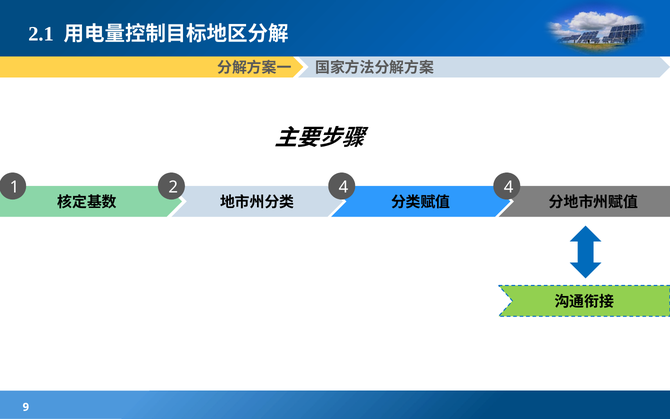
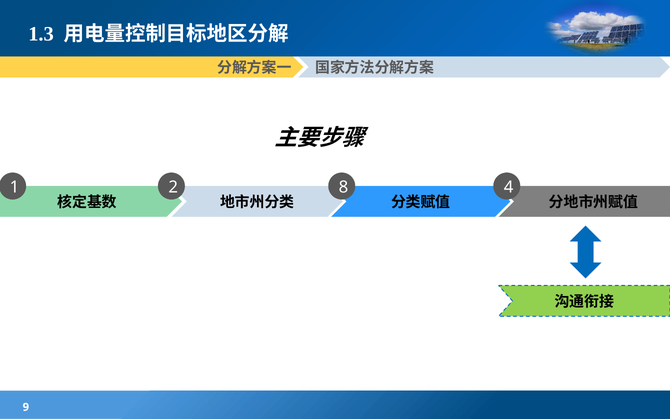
2.1: 2.1 -> 1.3 (41, 34)
2 4: 4 -> 8 (344, 187)
